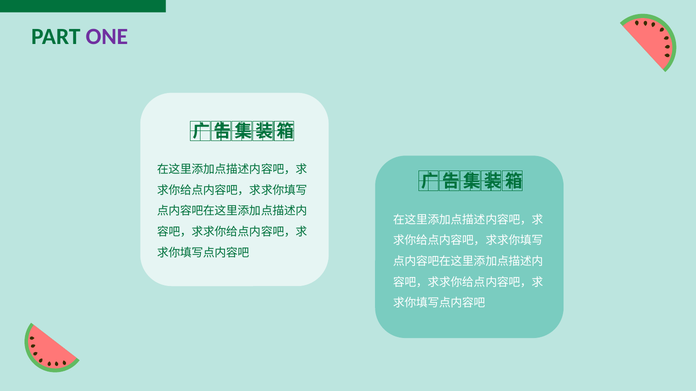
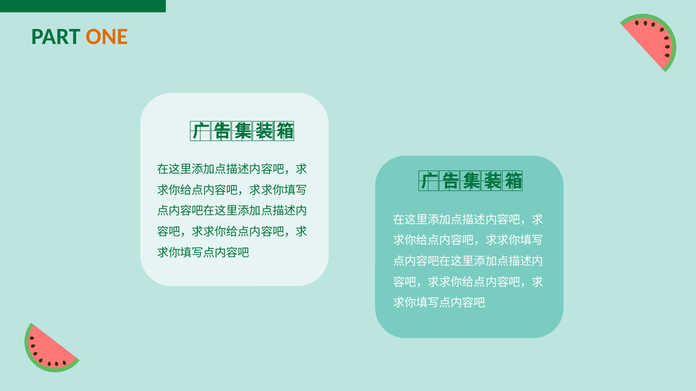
ONE colour: purple -> orange (107, 36)
